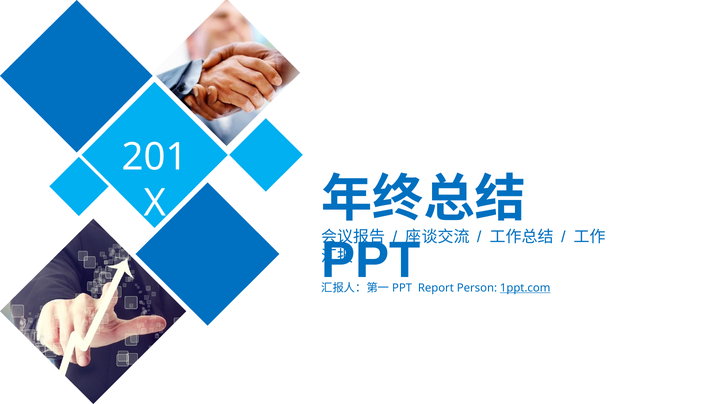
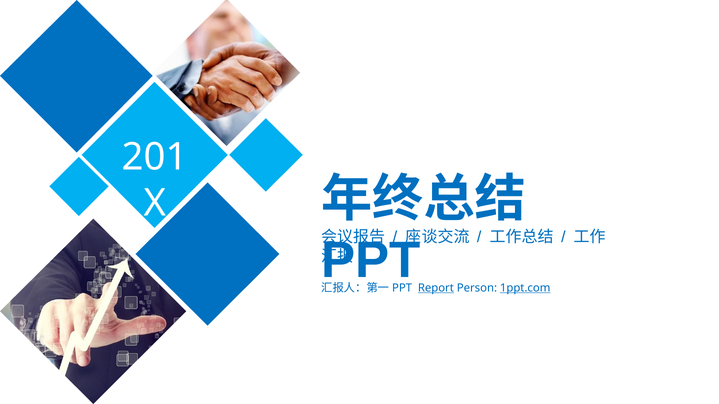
Report underline: none -> present (436, 288)
